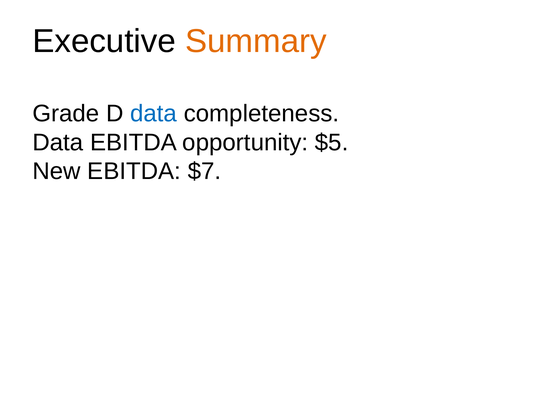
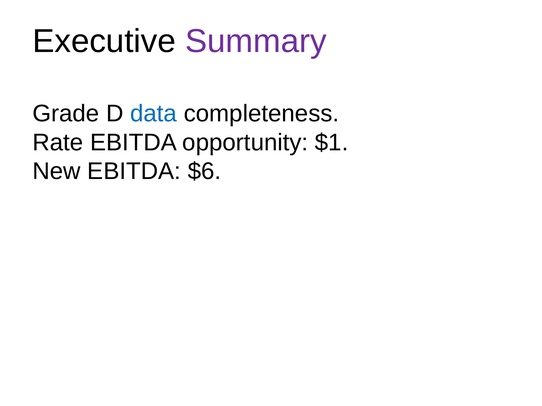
Summary colour: orange -> purple (256, 41)
Data: Data -> Rate (58, 143)
$5: $5 -> $1 (332, 143)
$7: $7 -> $6 (204, 171)
